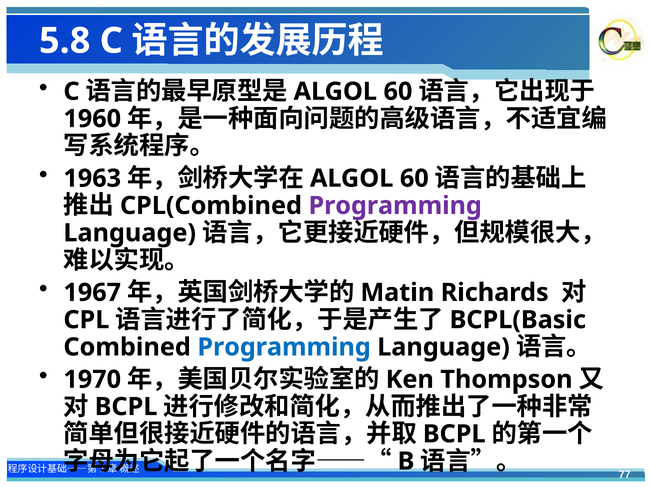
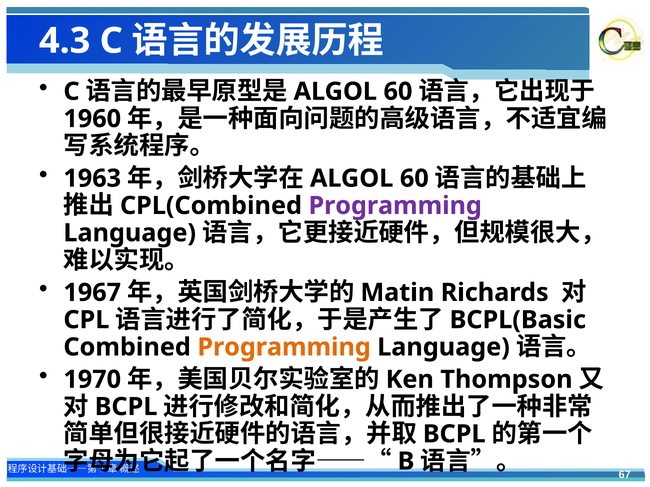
5.8: 5.8 -> 4.3 (65, 41)
Programming colour: blue -> orange (284, 347)
77: 77 -> 67 (625, 475)
